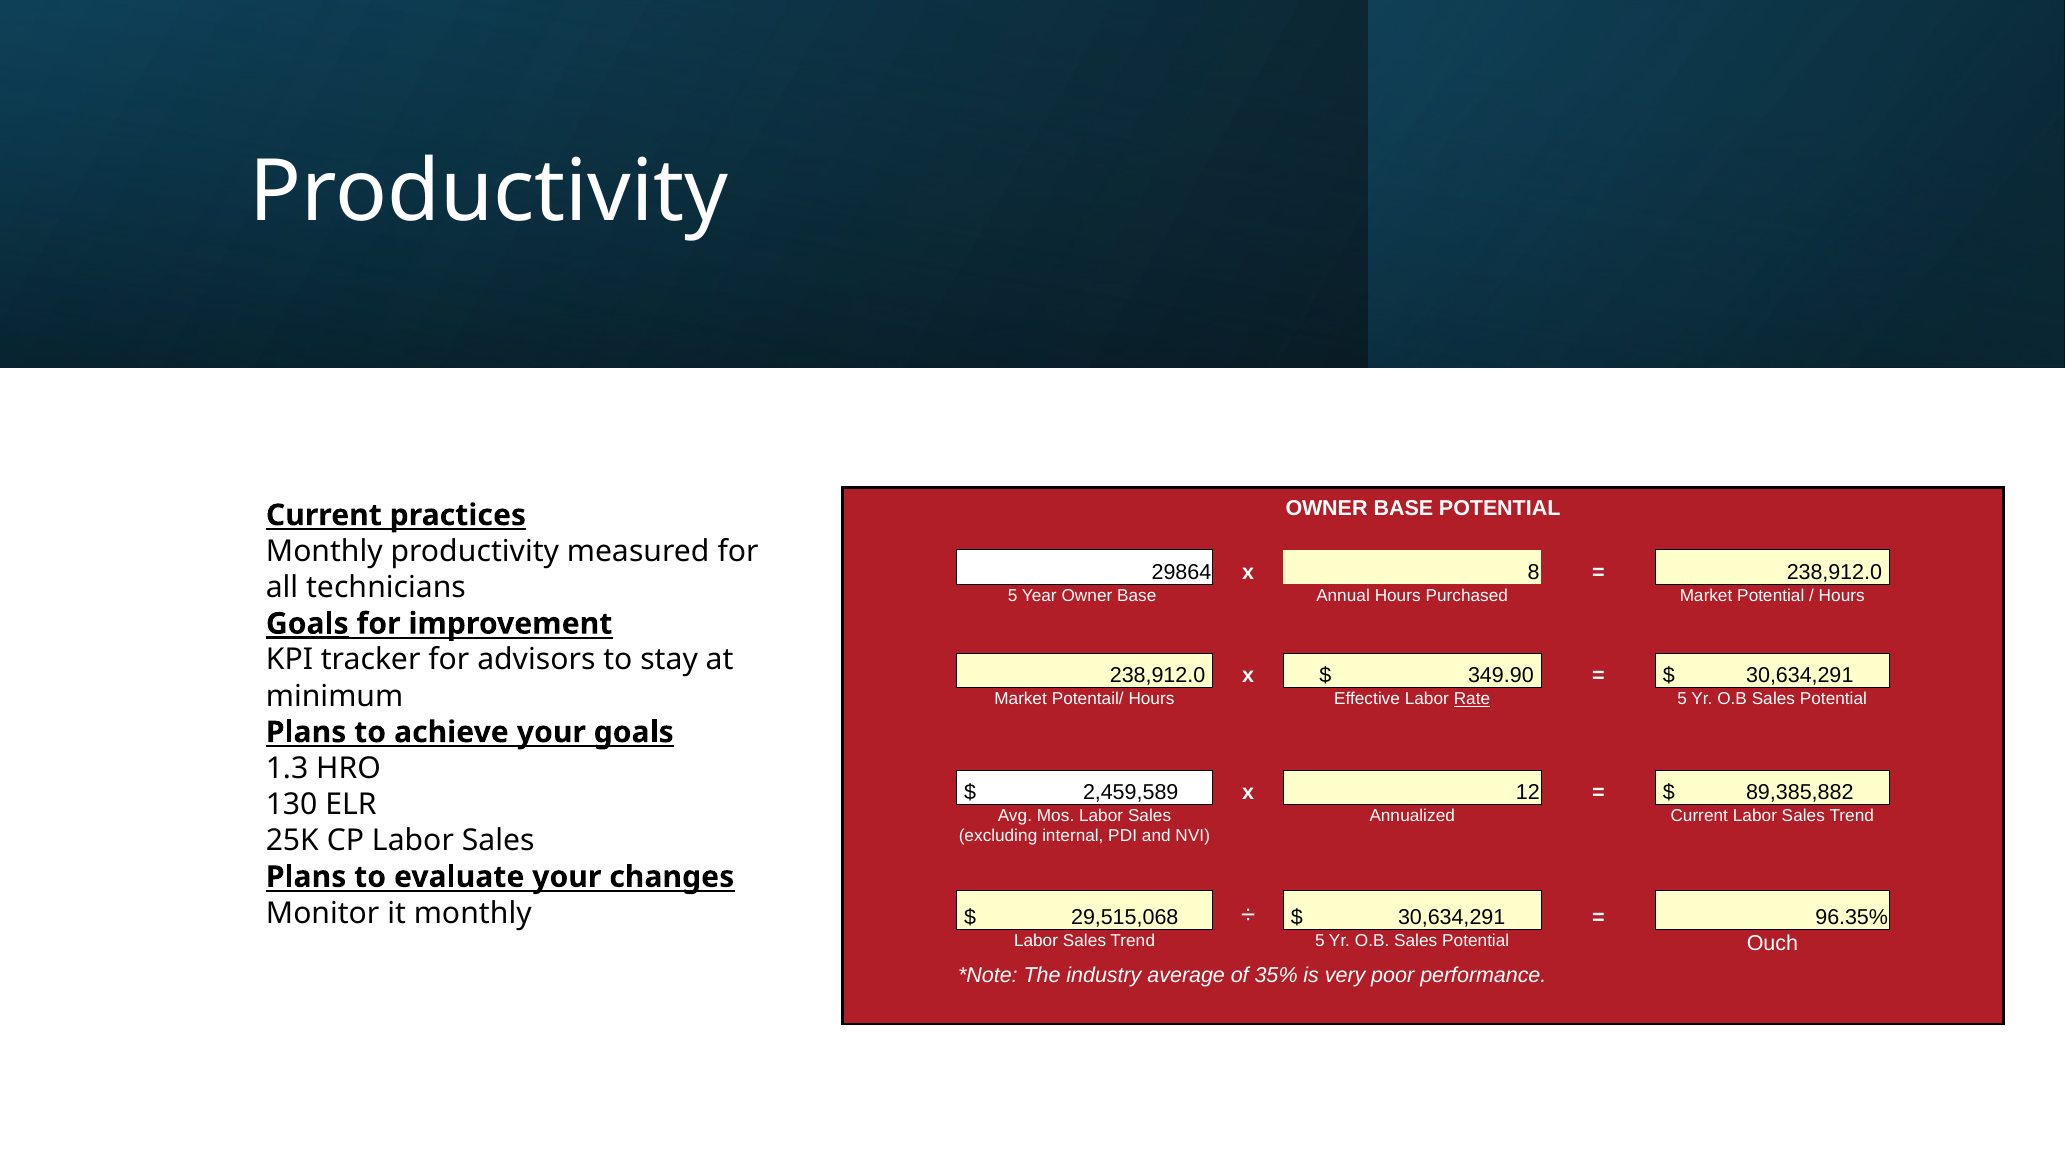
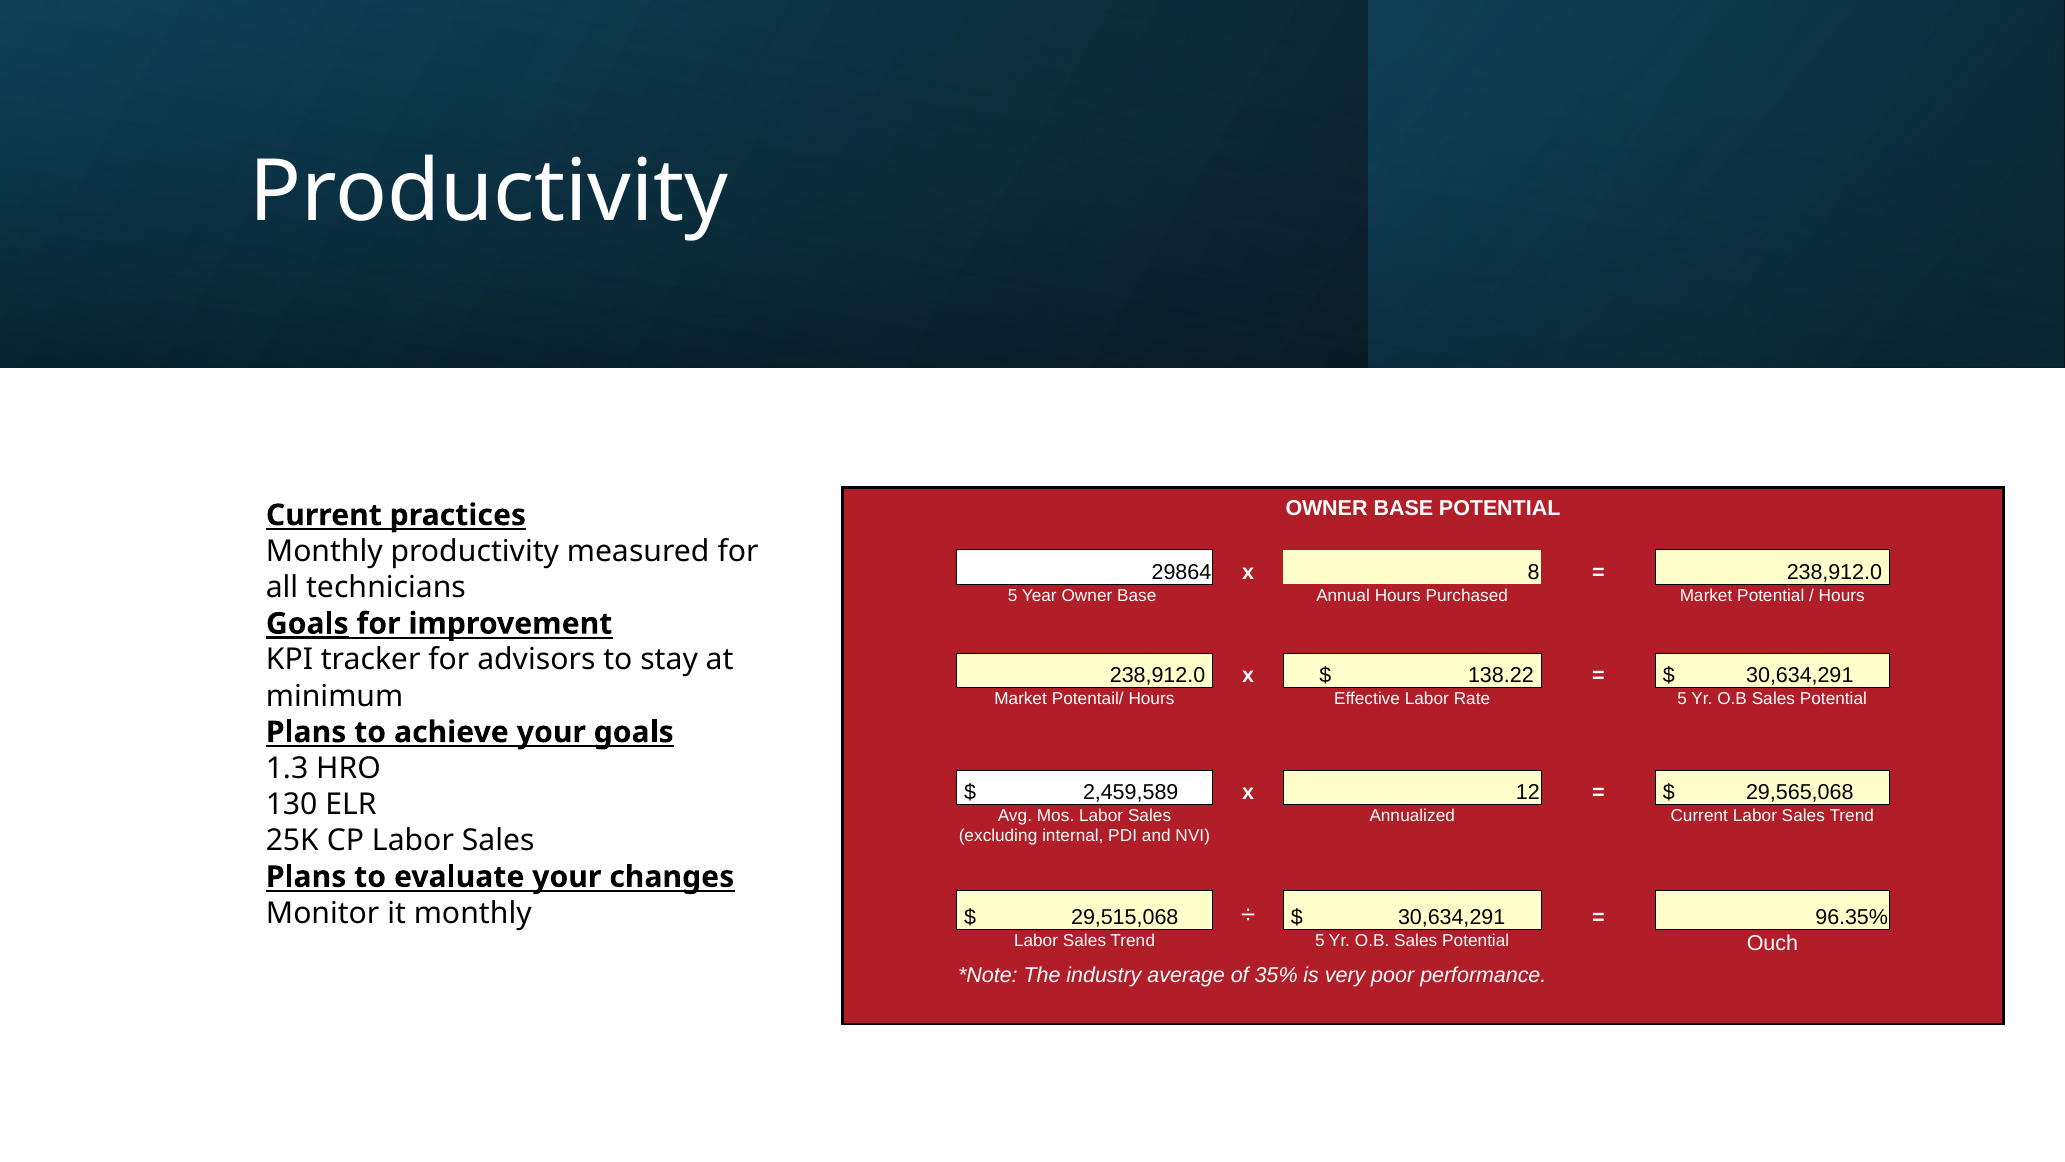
349.90: 349.90 -> 138.22 (1501, 675)
Rate underline: present -> none (1472, 699)
89,385,882: 89,385,882 -> 29,565,068 (1800, 793)
